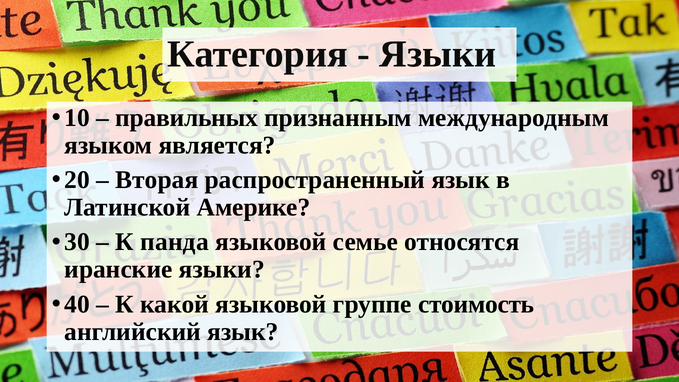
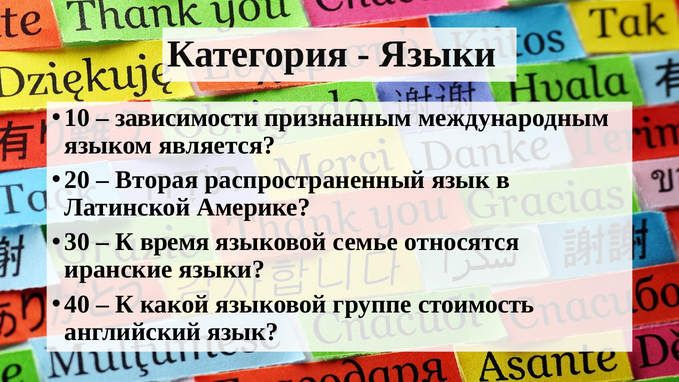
правильных: правильных -> зависимости (187, 118)
панда: панда -> время (175, 242)
